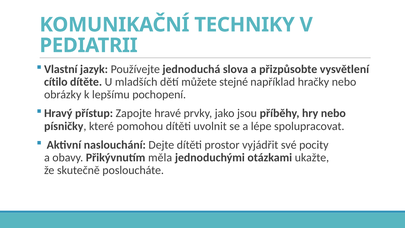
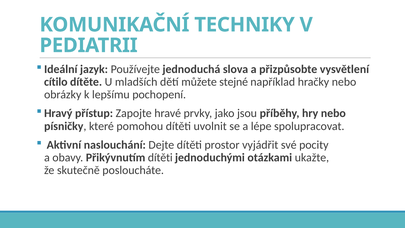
Vlastní: Vlastní -> Ideální (61, 69)
Přikývnutím měla: měla -> dítěti (160, 158)
